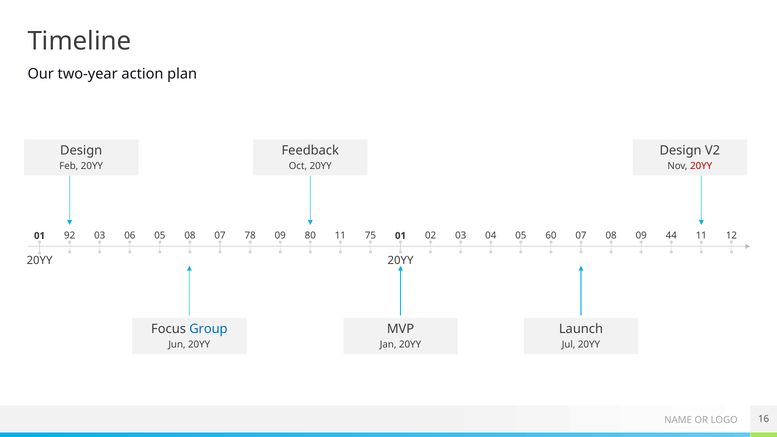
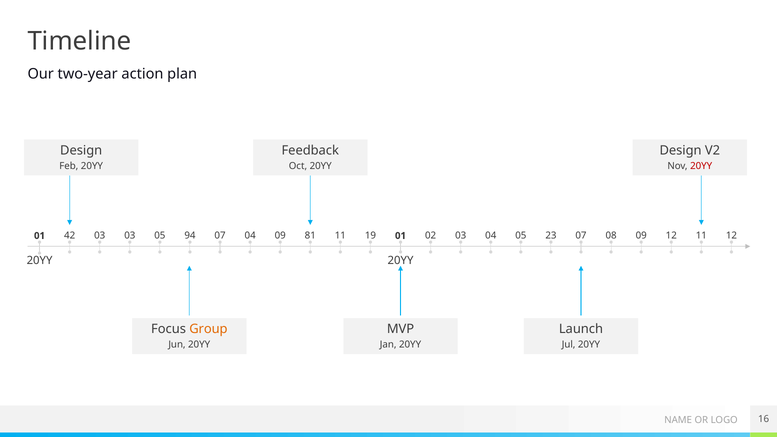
03 06: 06 -> 03 (130, 236)
05 08: 08 -> 94 (190, 236)
07 78: 78 -> 04 (250, 236)
80: 80 -> 81 (310, 236)
75: 75 -> 19 (370, 236)
60: 60 -> 23 (551, 236)
09 44: 44 -> 12 (671, 236)
92: 92 -> 42 (70, 236)
Group colour: blue -> orange (208, 329)
